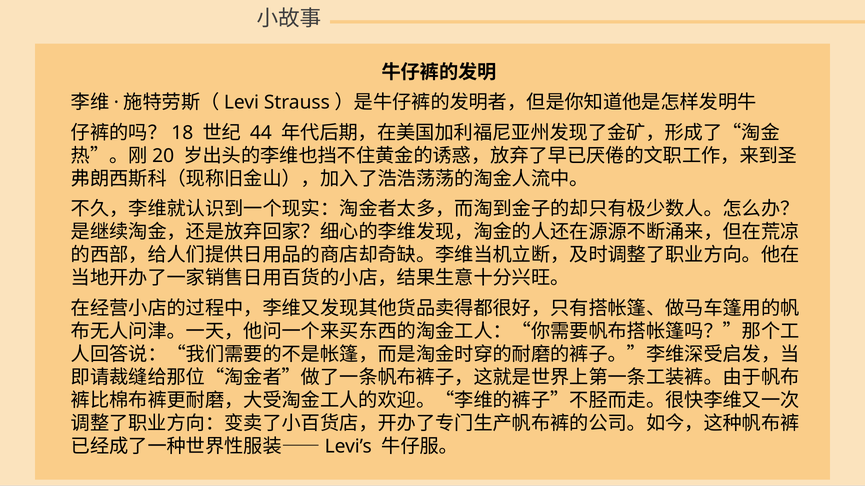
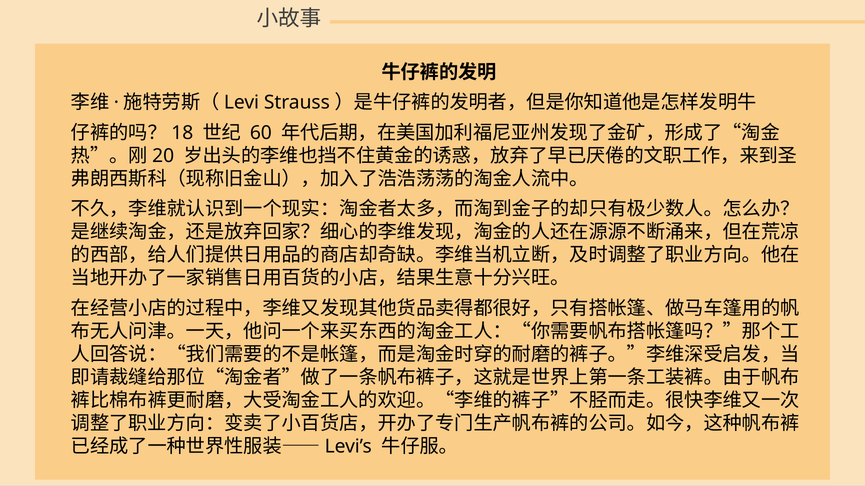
44: 44 -> 60 (261, 133)
